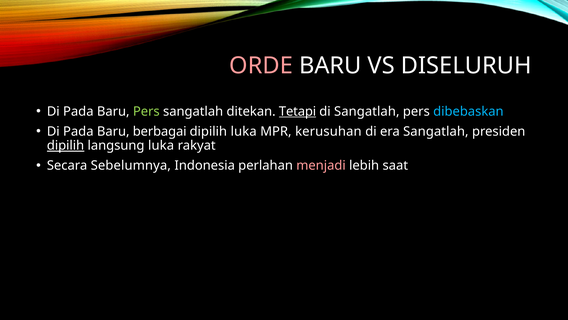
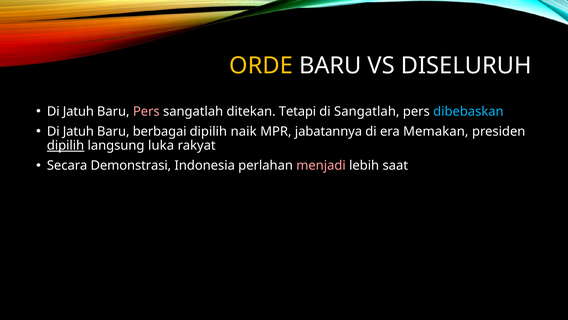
ORDE colour: pink -> yellow (261, 66)
Pada: Pada -> Jatuh (78, 111)
Pers colour: light green -> pink (146, 111)
Tetapi underline: present -> none (298, 111)
Pada: Pada -> Jatuh (78, 131)
dipilih luka: luka -> naik (244, 131)
kerusuhan: kerusuhan -> jabatannya (328, 131)
era Sangatlah: Sangatlah -> Memakan (436, 131)
Sebelumnya: Sebelumnya -> Demonstrasi (131, 165)
